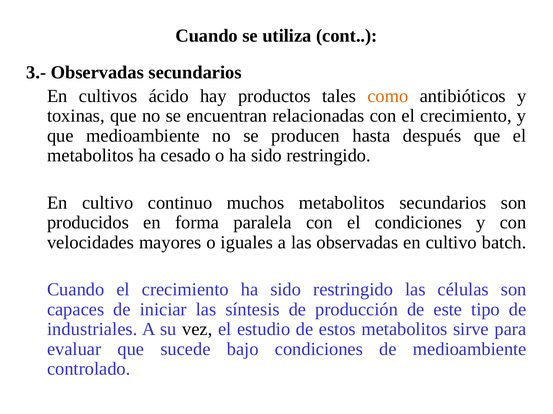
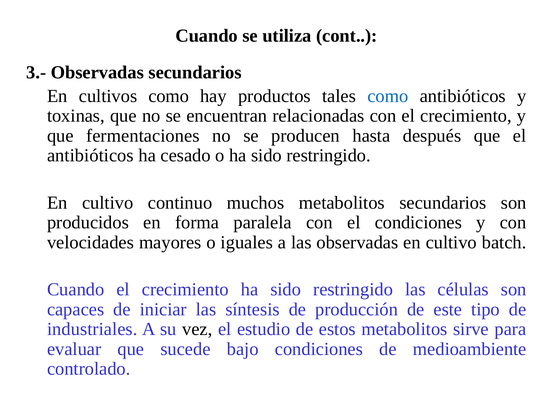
cultivos ácido: ácido -> como (169, 96)
como colour: orange -> blue (388, 96)
que medioambiente: medioambiente -> fermentaciones (143, 136)
metabolitos: metabolitos -> antibióticos (90, 156)
